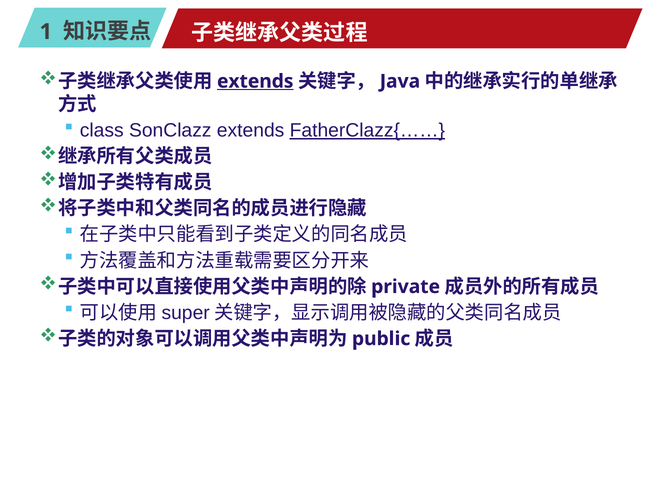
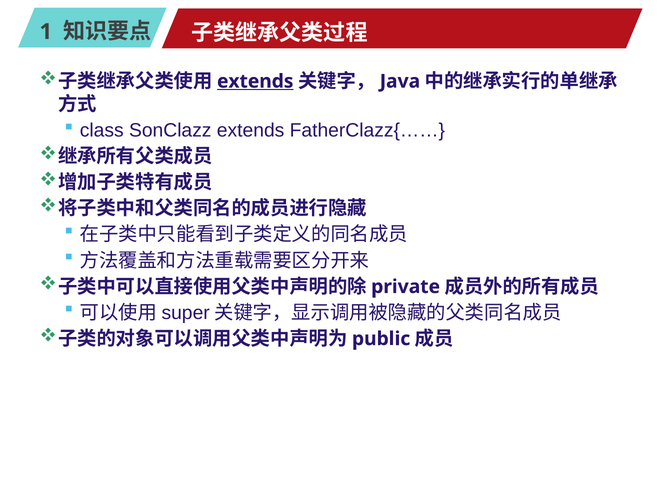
FatherClazz{…… underline: present -> none (367, 130)
